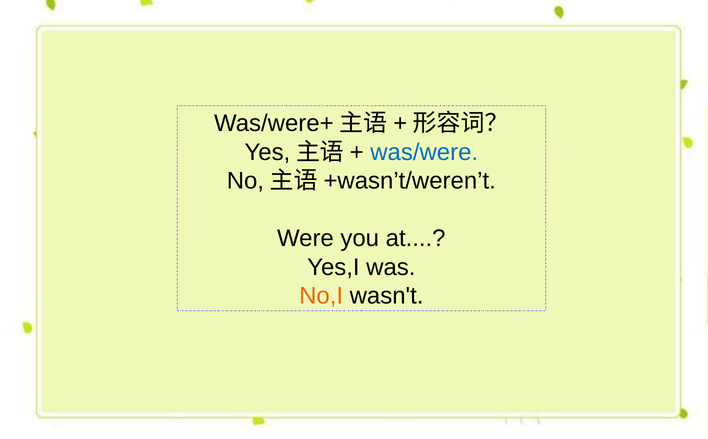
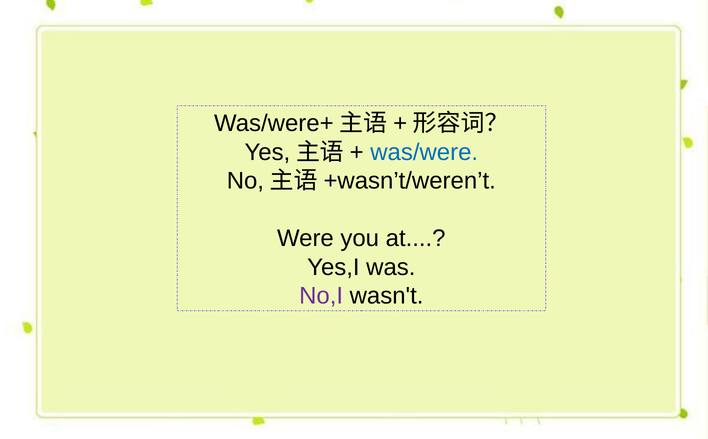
No,I colour: orange -> purple (321, 296)
